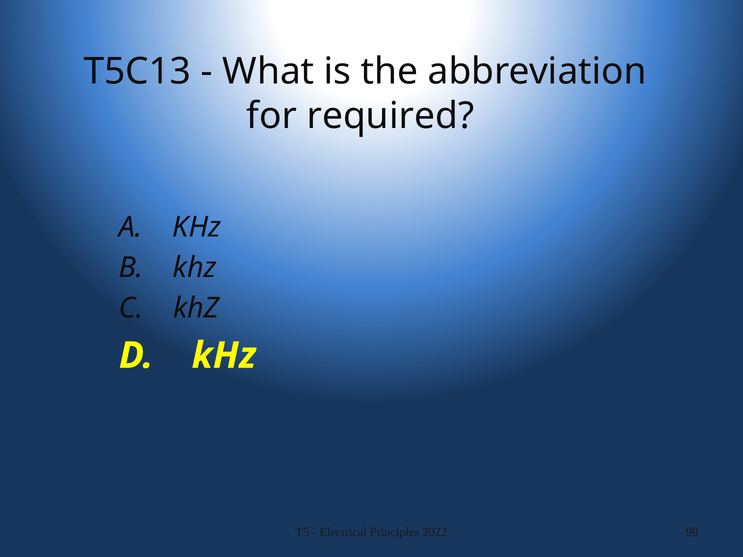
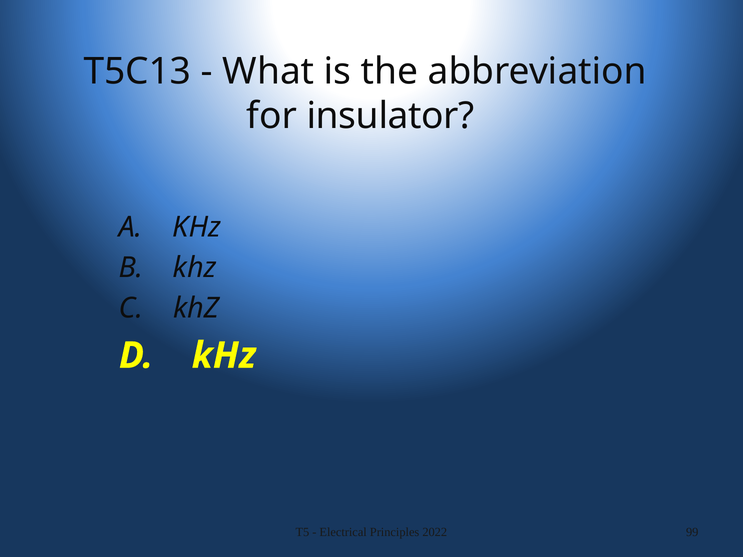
required: required -> insulator (391, 116)
